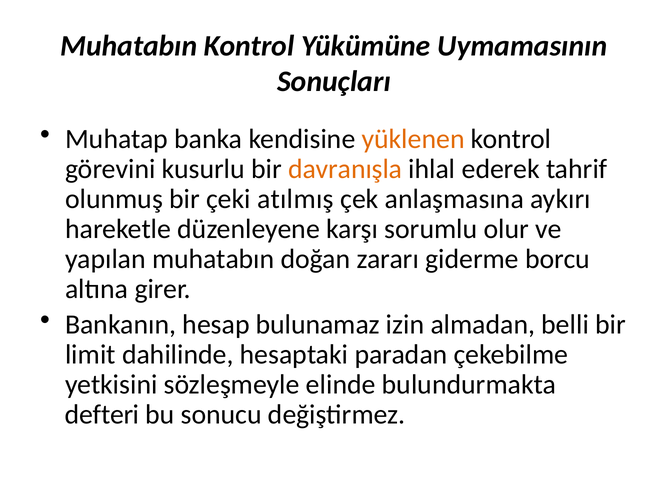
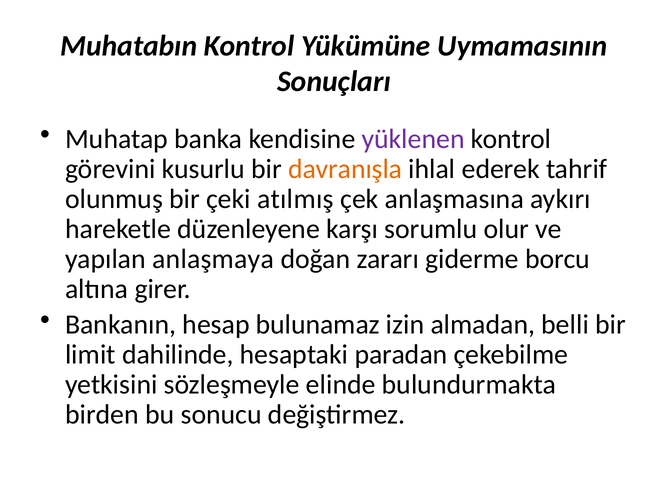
yüklenen colour: orange -> purple (413, 139)
yapılan muhatabın: muhatabın -> anlaşmaya (213, 259)
defteri: defteri -> birden (102, 415)
